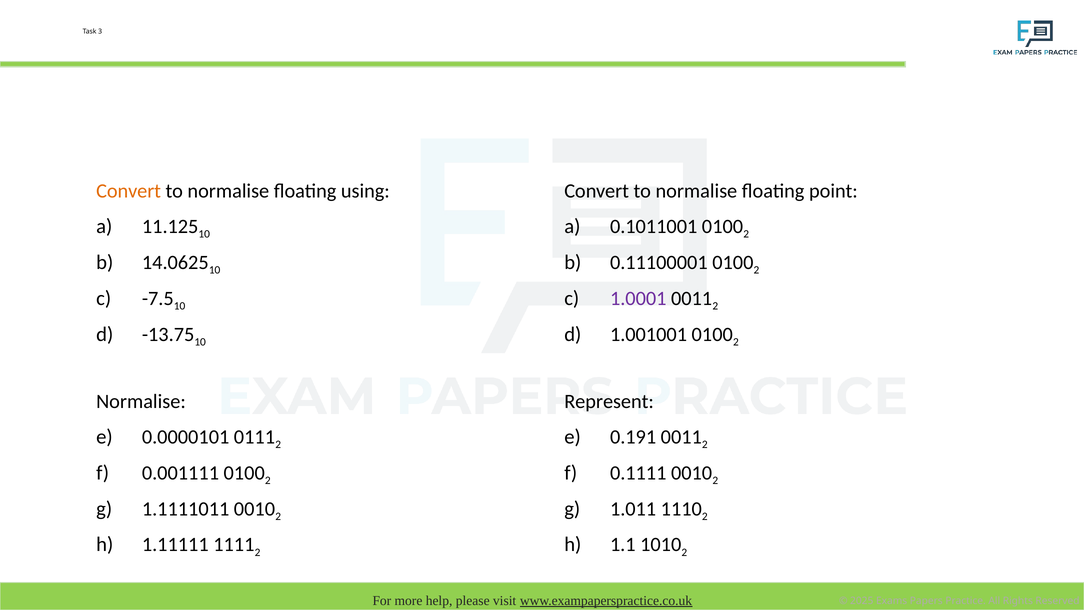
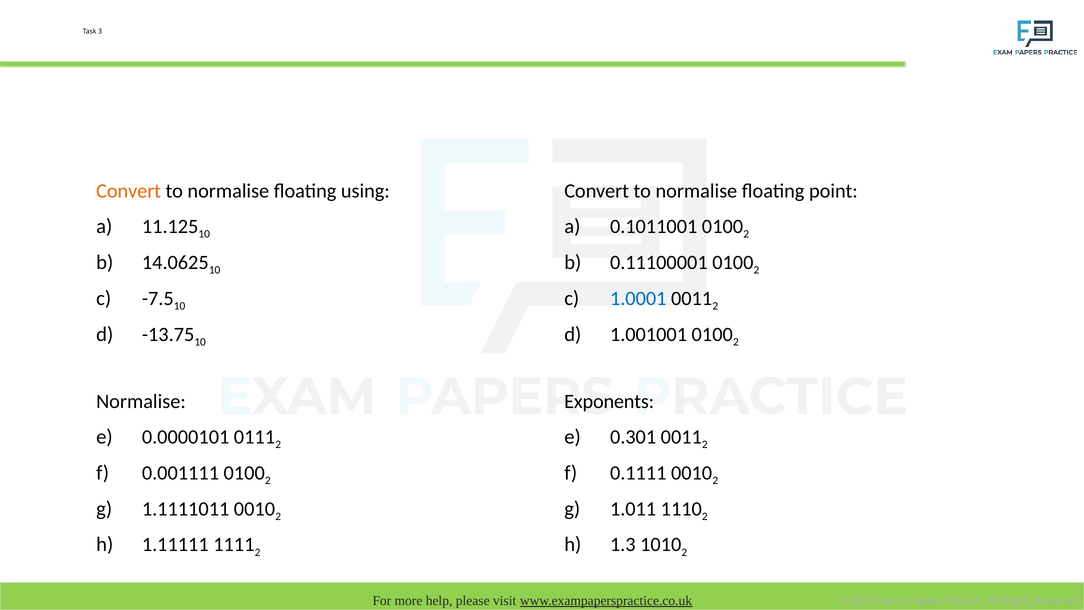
1.0001 colour: purple -> blue (638, 298)
Represent: Represent -> Exponents (609, 401)
0.191: 0.191 -> 0.301 (633, 437)
1.1: 1.1 -> 1.3 (623, 545)
